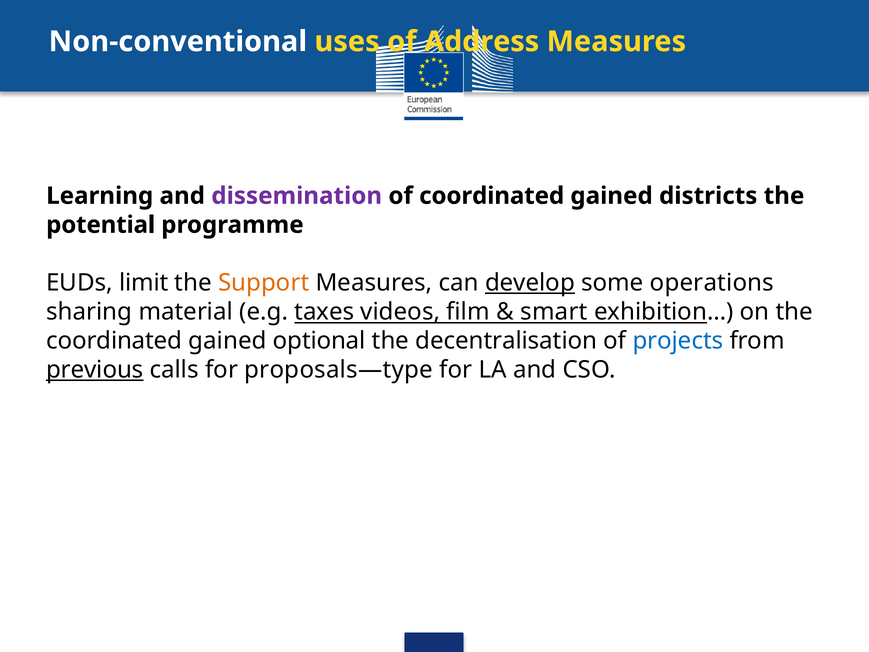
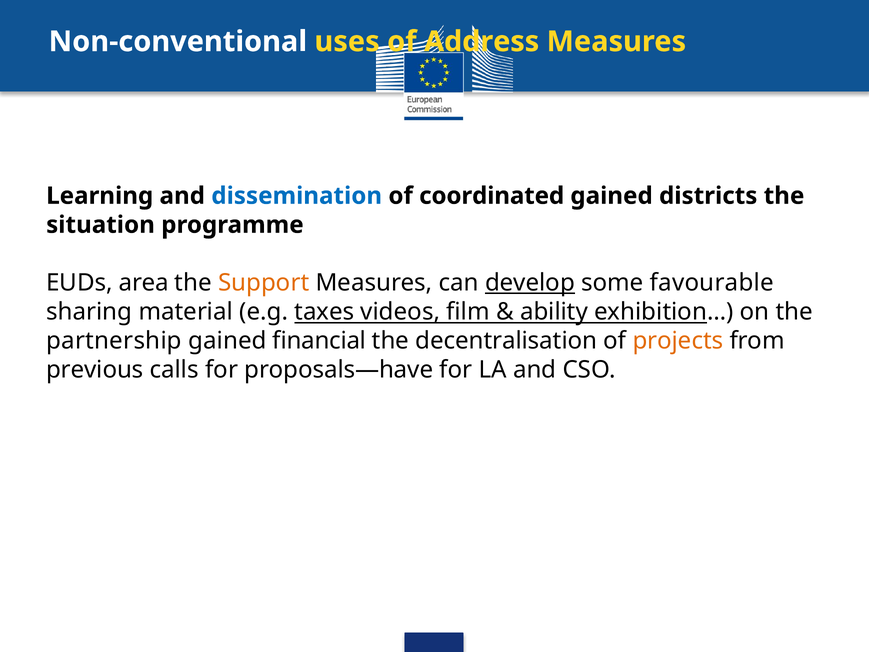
dissemination colour: purple -> blue (297, 196)
potential: potential -> situation (101, 225)
limit: limit -> area (144, 283)
operations: operations -> favourable (712, 283)
smart: smart -> ability (554, 312)
coordinated: coordinated -> partnership (114, 341)
optional: optional -> financial (319, 341)
projects colour: blue -> orange (678, 341)
previous underline: present -> none (95, 370)
proposals—type: proposals—type -> proposals—have (339, 370)
